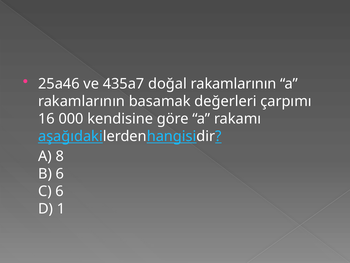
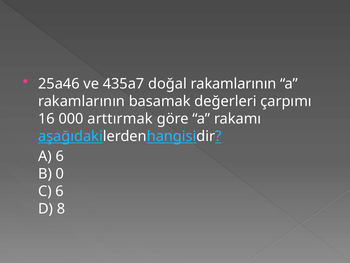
kendisine: kendisine -> arttırmak (120, 119)
A 8: 8 -> 6 (60, 156)
B 6: 6 -> 0 (60, 173)
1: 1 -> 8 (61, 208)
